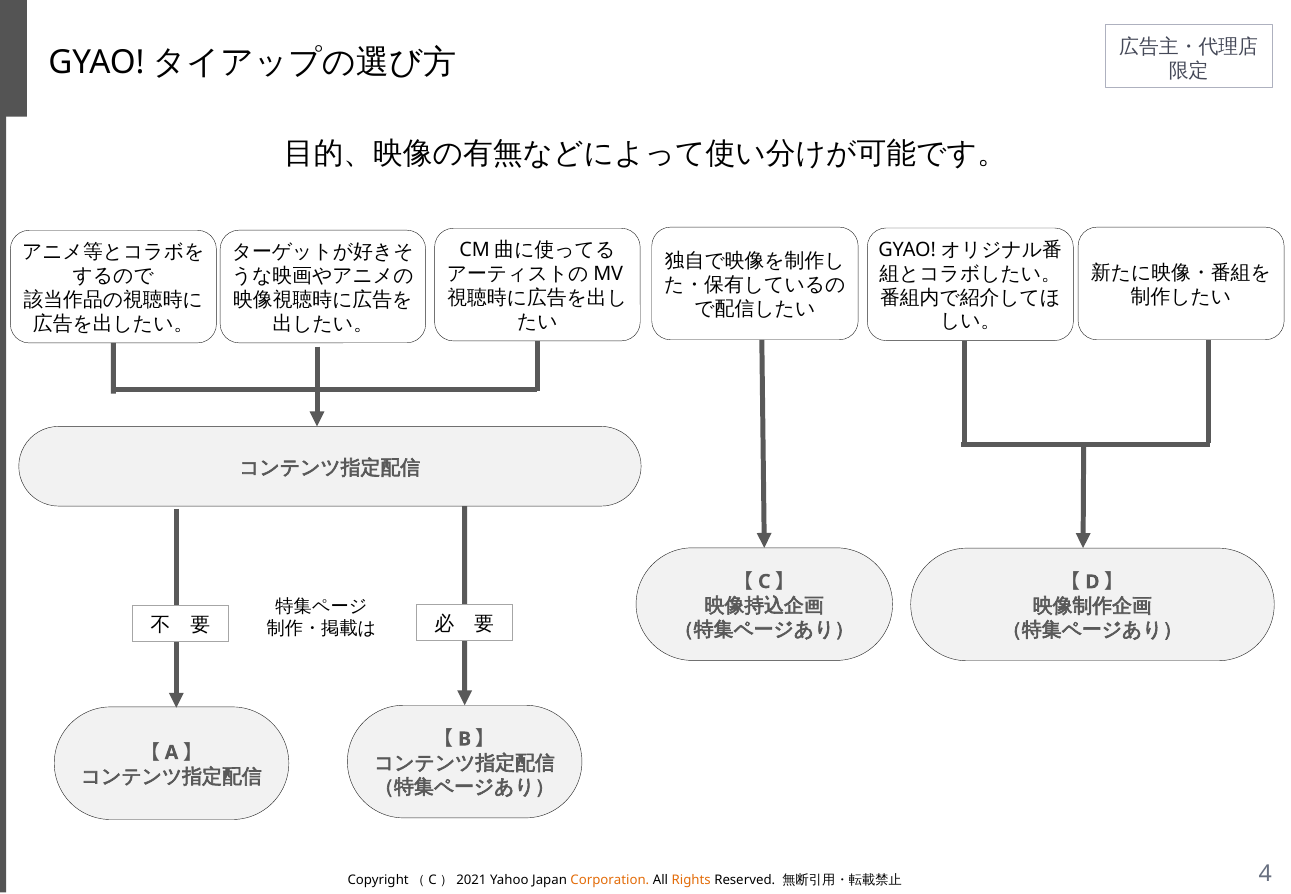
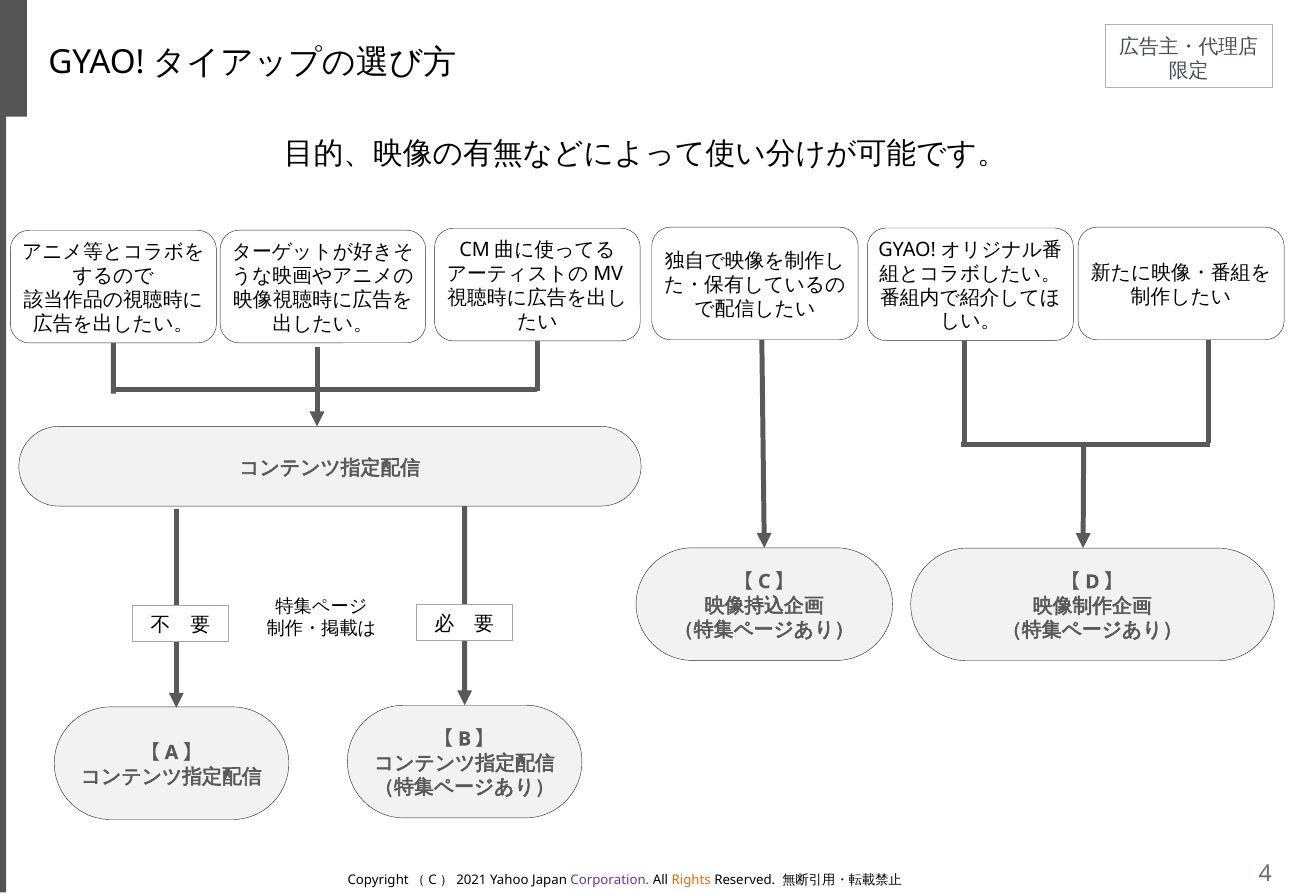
Corporation colour: orange -> purple (610, 880)
